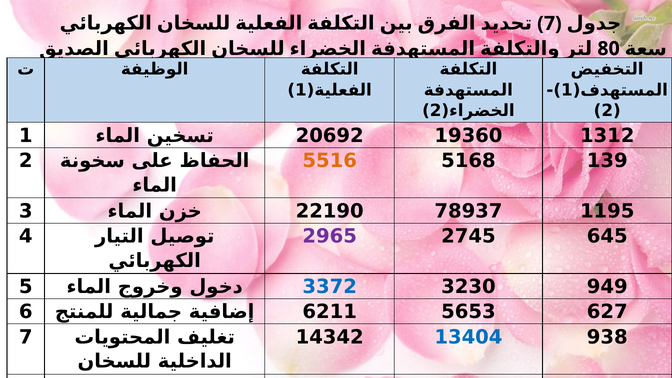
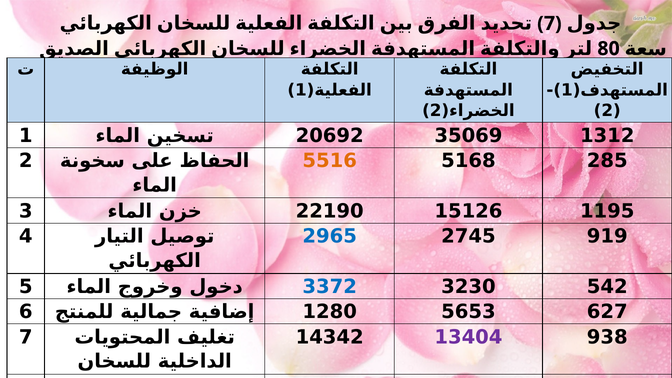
19360: 19360 -> 35069 (468, 136)
139: 139 -> 285 (607, 161)
78937: 78937 -> 15126 (468, 211)
2965 colour: purple -> blue (330, 236)
645: 645 -> 919 (607, 236)
949: 949 -> 542 (607, 287)
6211: 6211 -> 1280 (330, 312)
13404 colour: blue -> purple (468, 337)
